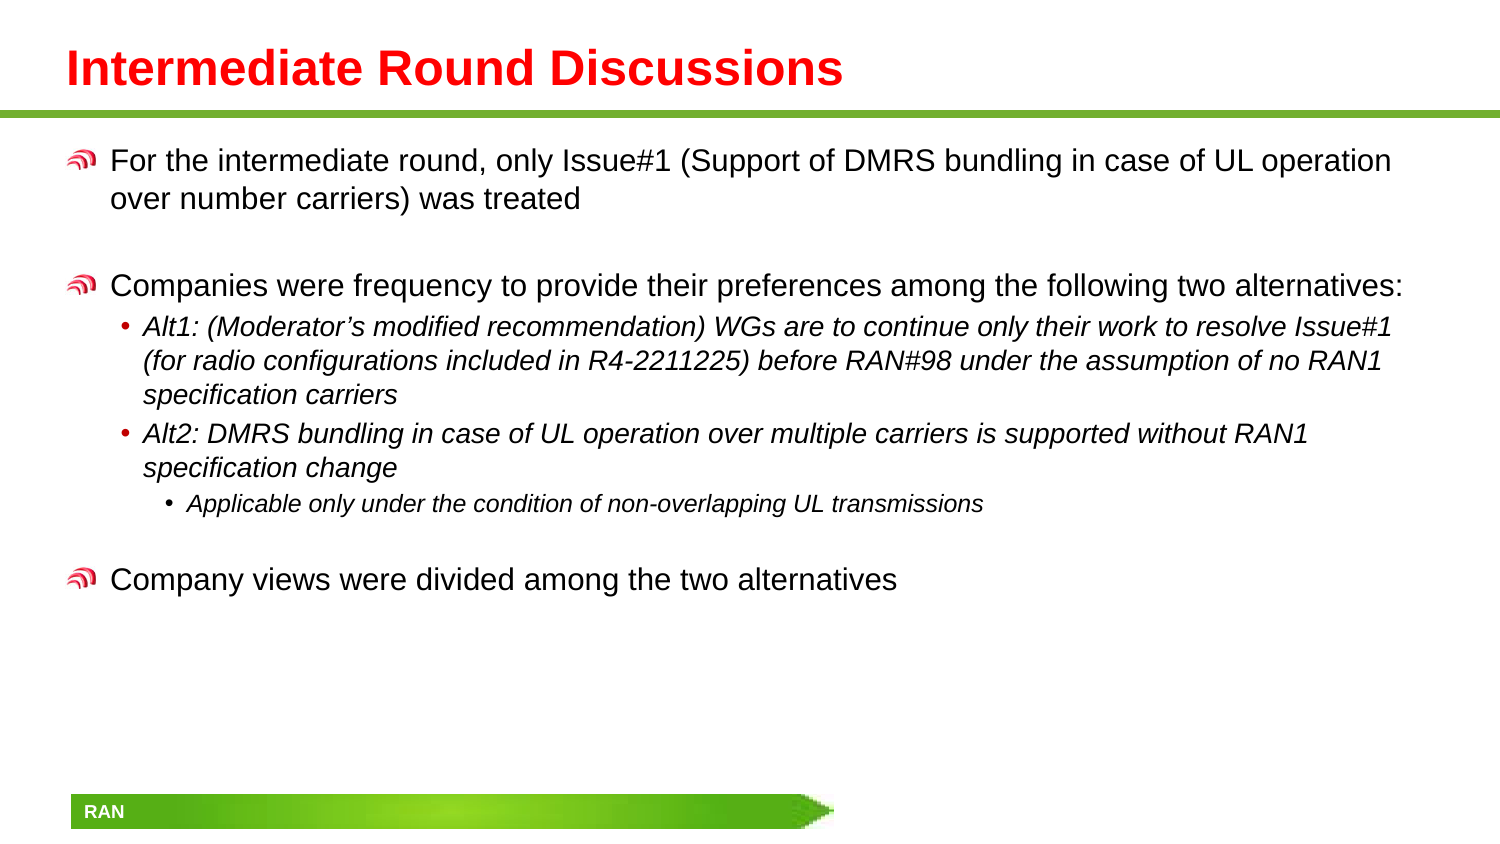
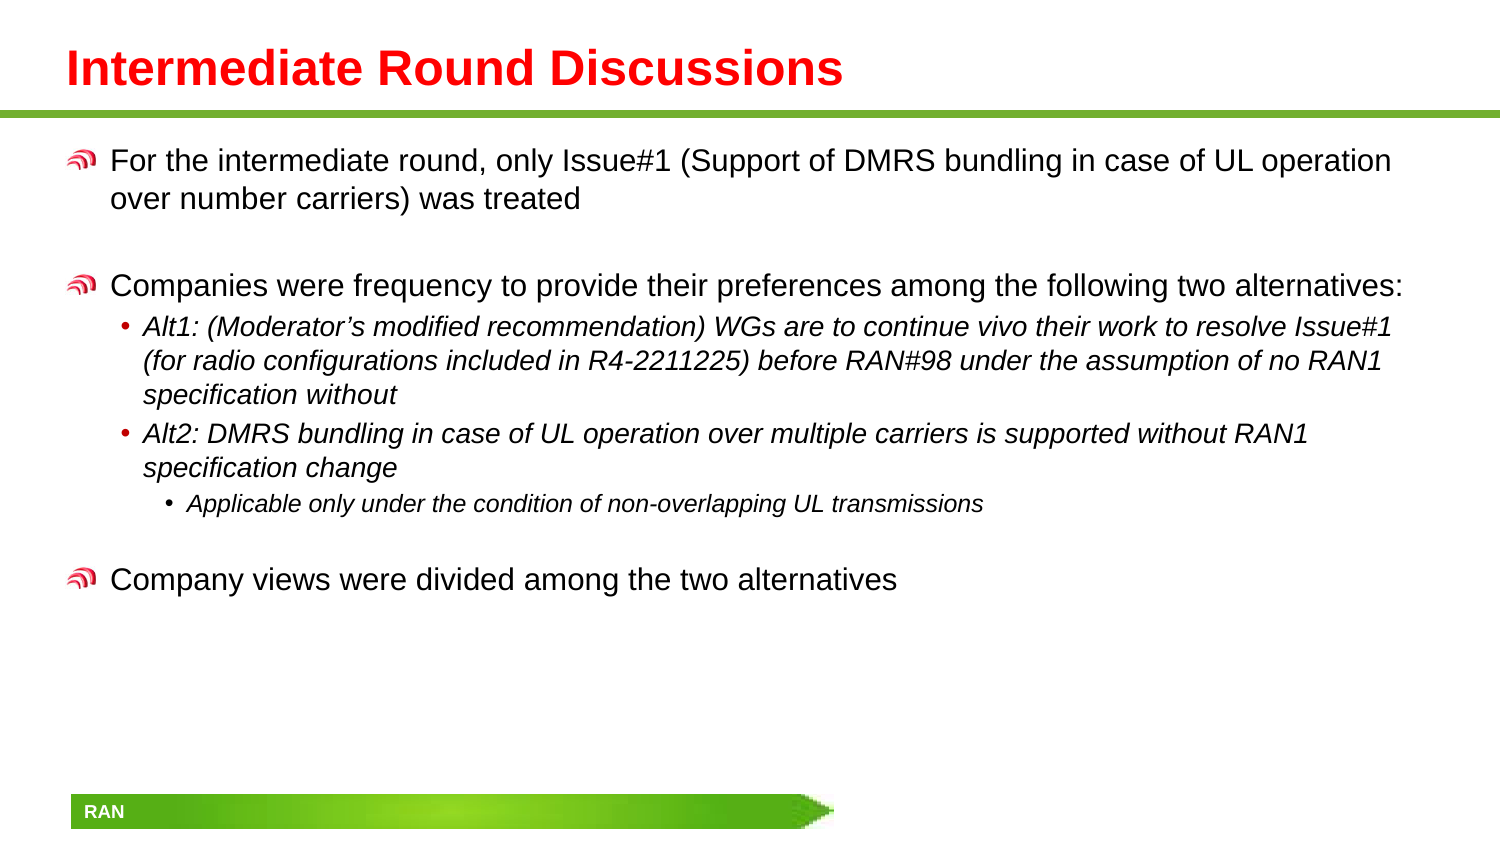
continue only: only -> vivo (1003, 327)
specification carriers: carriers -> without (351, 395)
